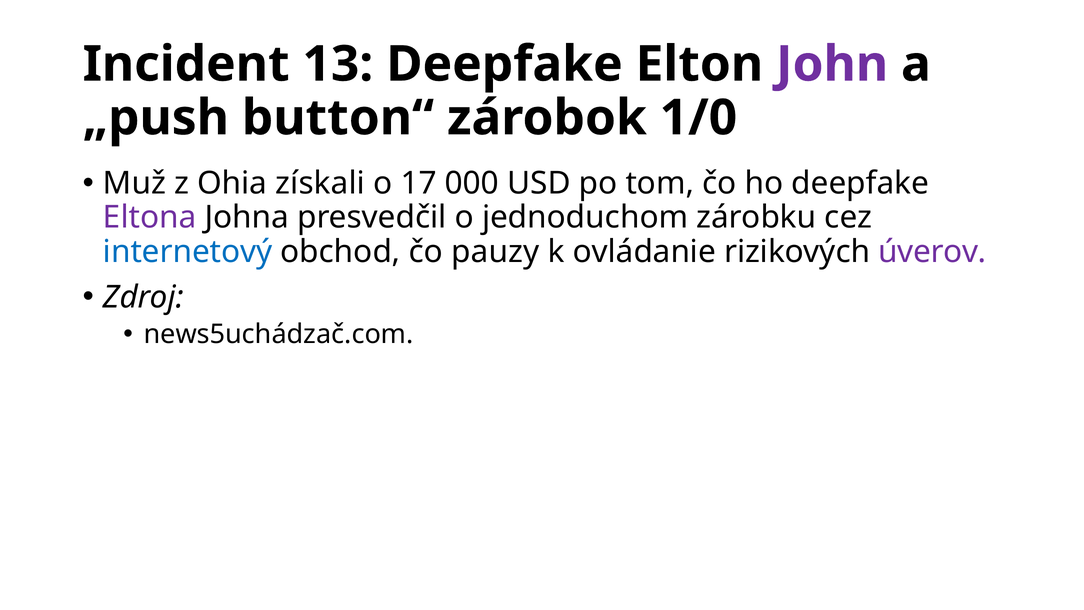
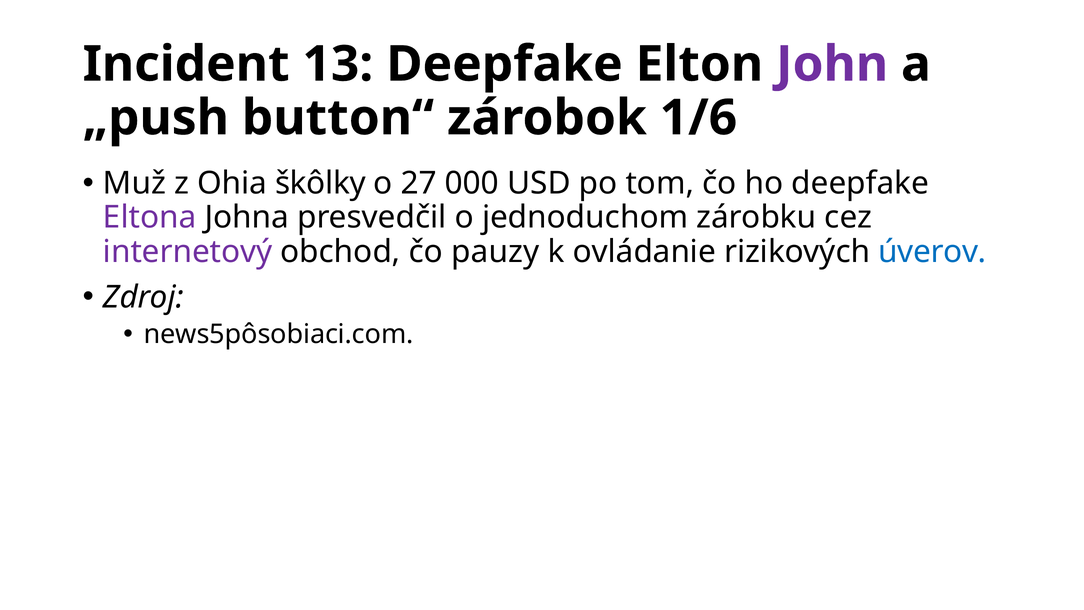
1/0: 1/0 -> 1/6 (698, 118)
získali: získali -> škôlky (320, 183)
17: 17 -> 27 (419, 183)
internetový colour: blue -> purple (188, 252)
úverov colour: purple -> blue (932, 252)
news5uchádzač.com: news5uchádzač.com -> news5pôsobiaci.com (279, 334)
